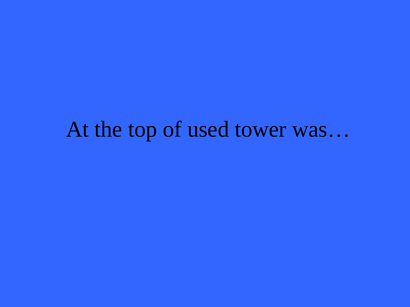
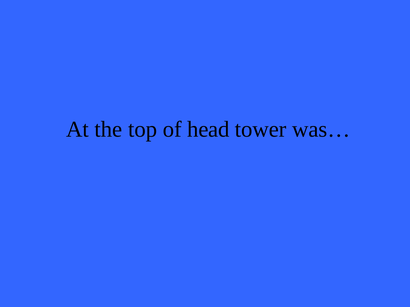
used: used -> head (208, 130)
